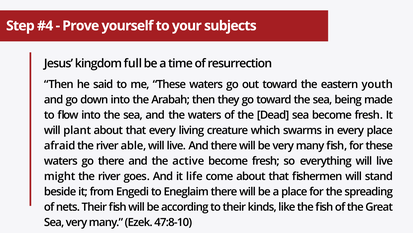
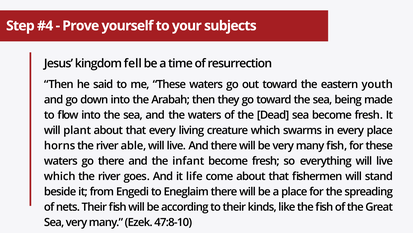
full: full -> fell (133, 63)
afraid: afraid -> horns (60, 146)
active: active -> infant (188, 161)
might: might -> which (60, 176)
